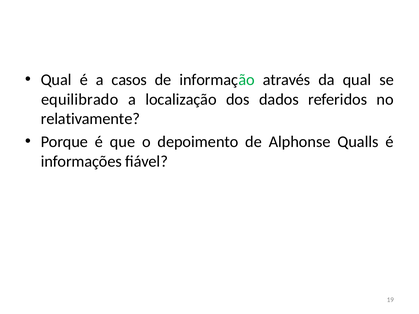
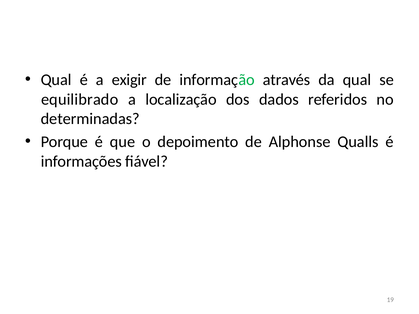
casos: casos -> exigir (129, 80)
relativamente: relativamente -> determinadas (90, 119)
